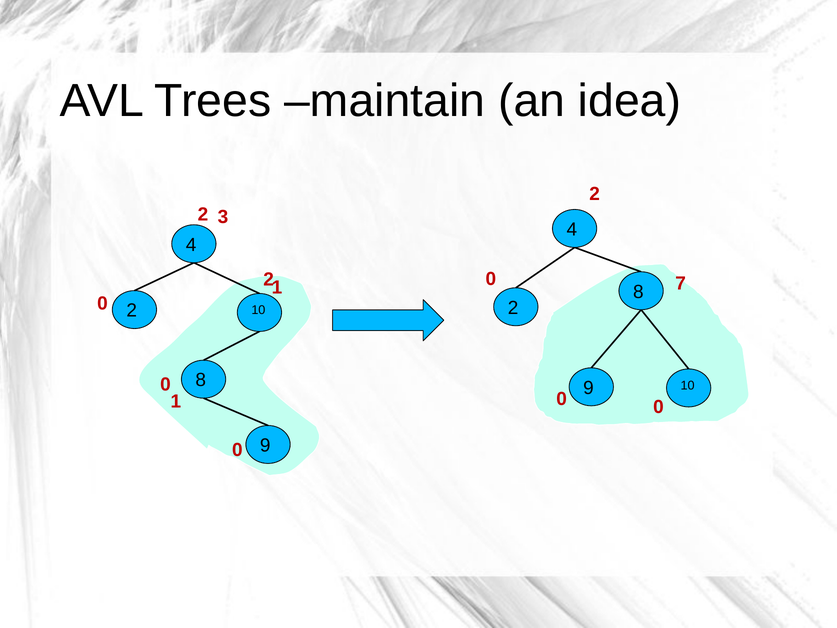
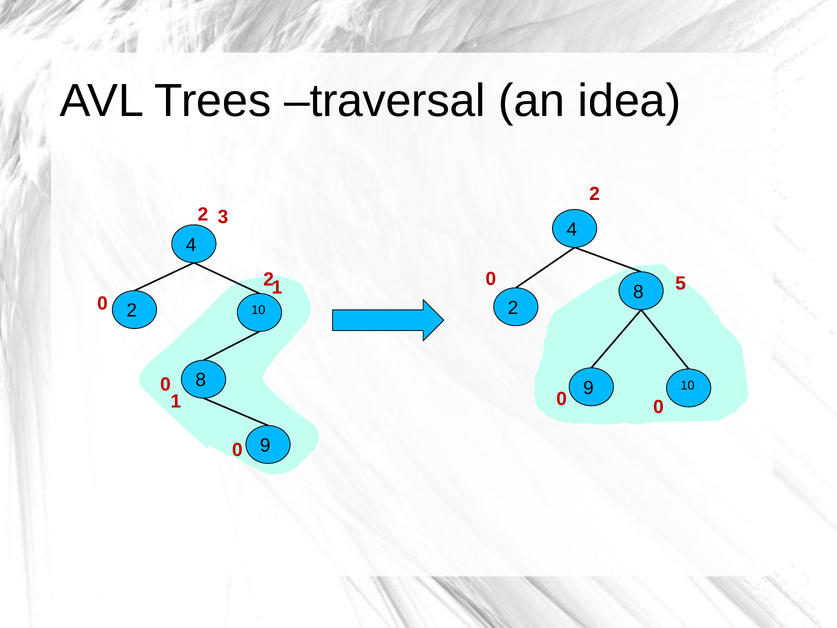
maintain: maintain -> traversal (385, 101)
7: 7 -> 5 (681, 283)
